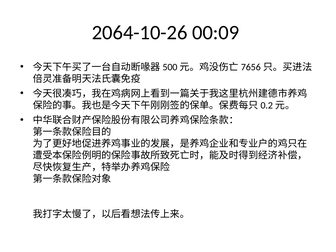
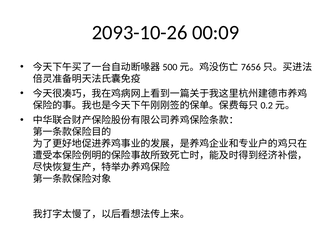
2064-10-26: 2064-10-26 -> 2093-10-26 (140, 33)
